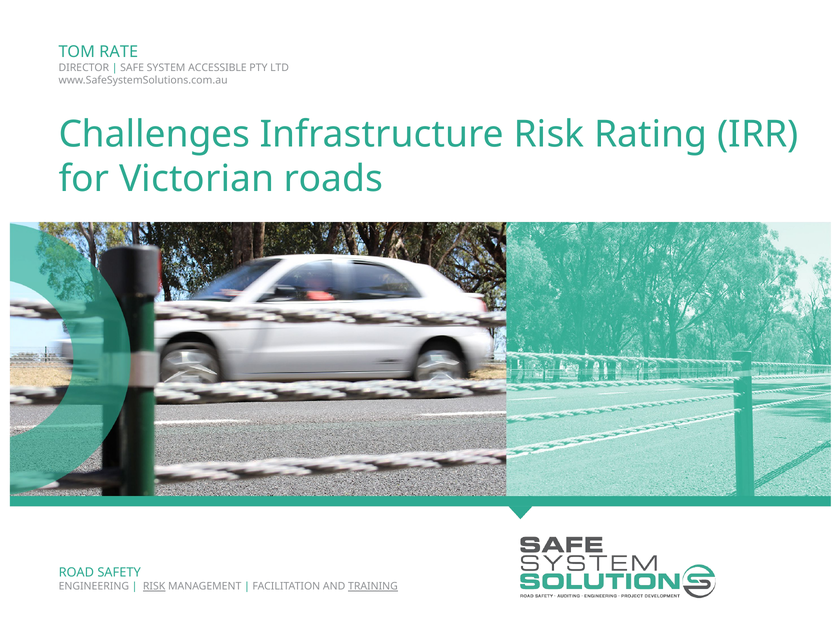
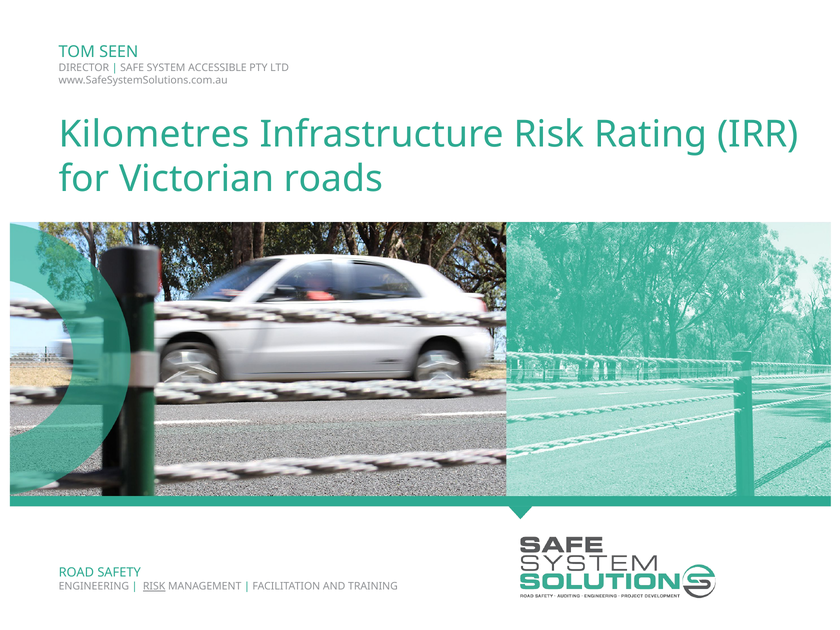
RATE: RATE -> SEEN (119, 52)
Challenges: Challenges -> Kilometres (154, 134)
TRAINING underline: present -> none (373, 586)
